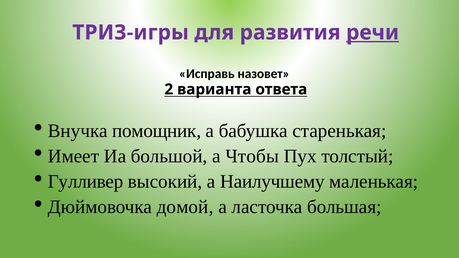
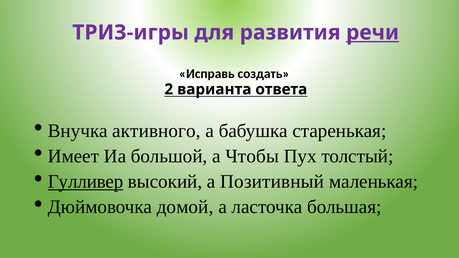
назовет: назовет -> создать (264, 74)
помощник: помощник -> активного (156, 131)
Гулливер underline: none -> present (86, 182)
Наилучшему: Наилучшему -> Позитивный (272, 182)
